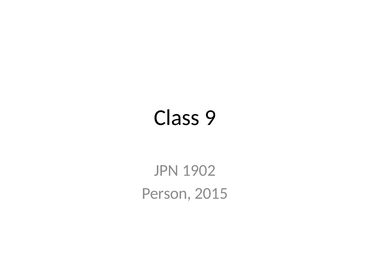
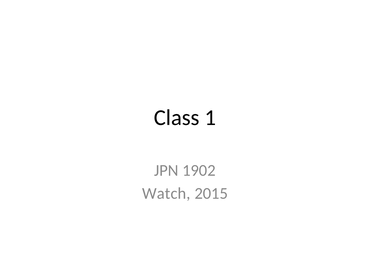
9: 9 -> 1 (210, 118)
Person: Person -> Watch (166, 193)
